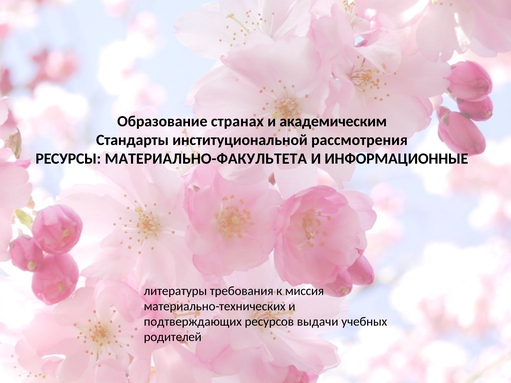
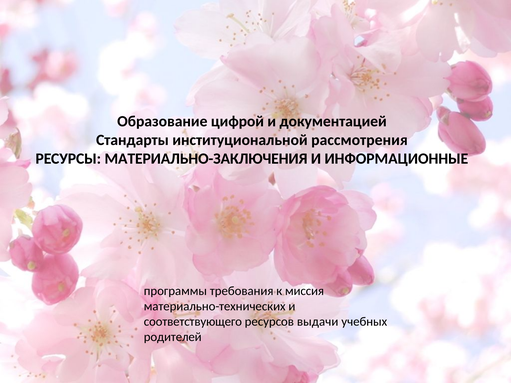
странах: странах -> цифрой (237, 121)
академическим: академическим -> документацией (333, 121)
МАТЕРИАЛЬНО-ФАКУЛЬТЕТА: МАТЕРИАЛЬНО-ФАКУЛЬТЕТА -> МАТЕРИАЛЬНО-ЗАКЛЮЧЕНИЯ (206, 159)
литературы: литературы -> программы (175, 291)
подтверждающих: подтверждающих -> соответствующего (193, 322)
